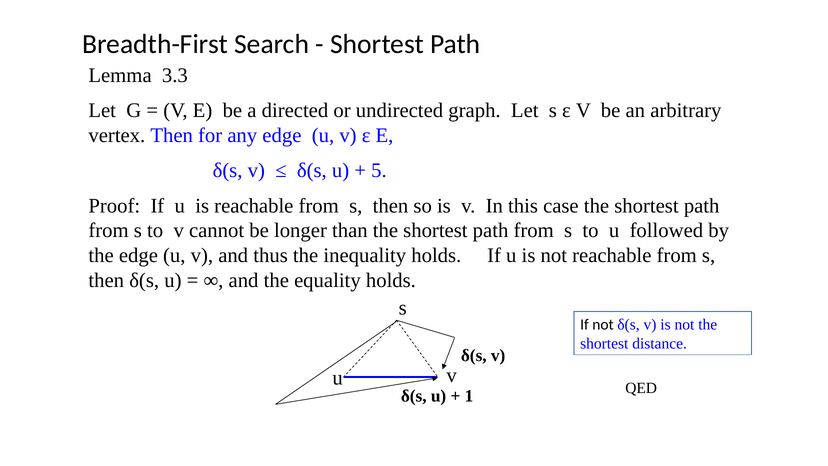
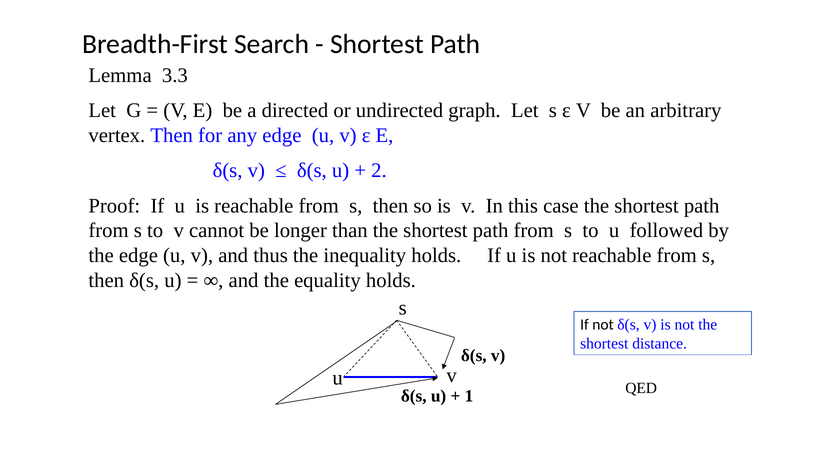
5: 5 -> 2 (379, 170)
